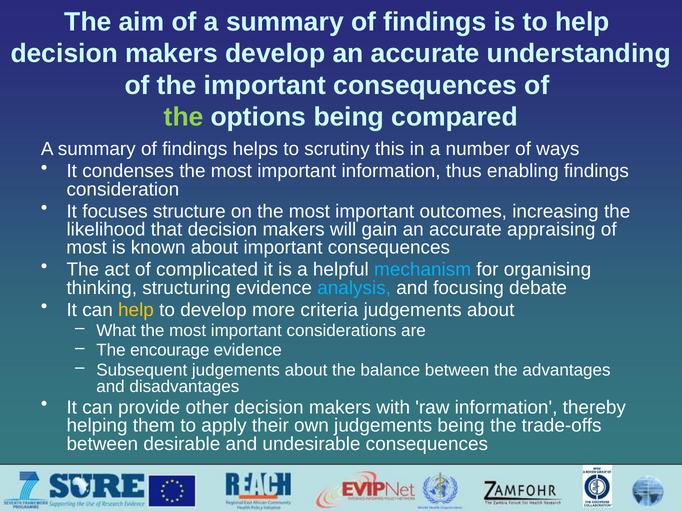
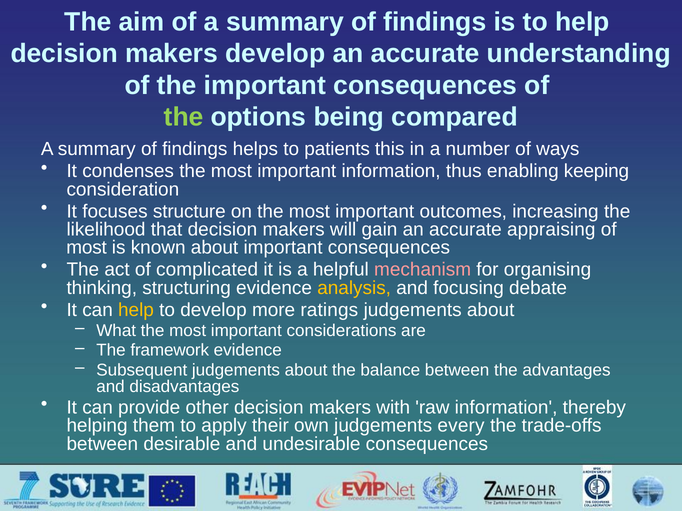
scrutiny: scrutiny -> patients (337, 149)
enabling findings: findings -> keeping (596, 171)
mechanism colour: light blue -> pink (423, 270)
analysis colour: light blue -> yellow (354, 288)
criteria: criteria -> ratings (329, 310)
encourage: encourage -> framework (170, 351)
judgements being: being -> every (461, 426)
